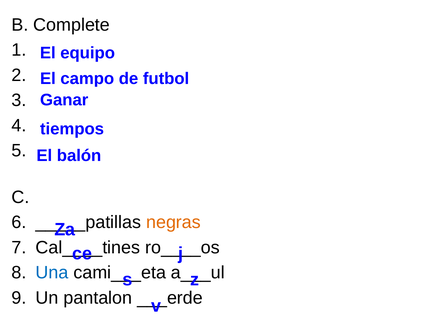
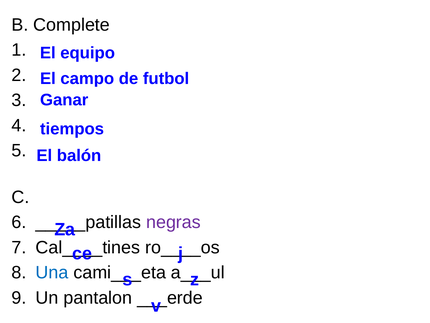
negras colour: orange -> purple (173, 222)
